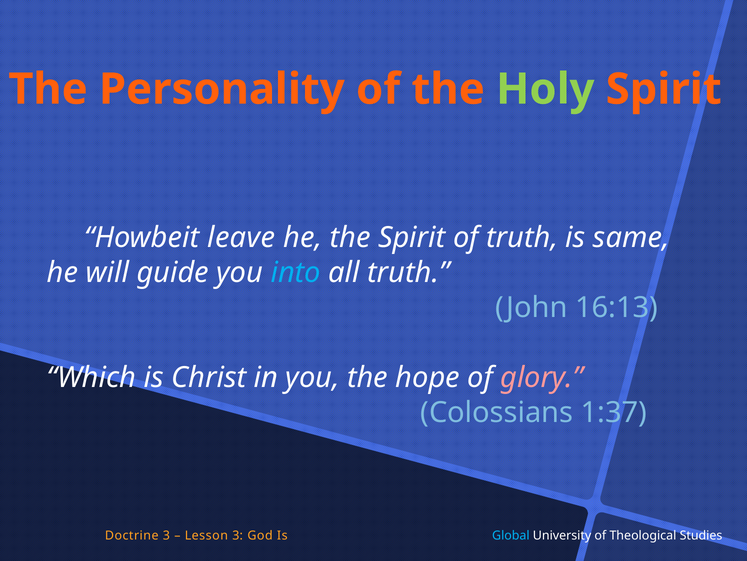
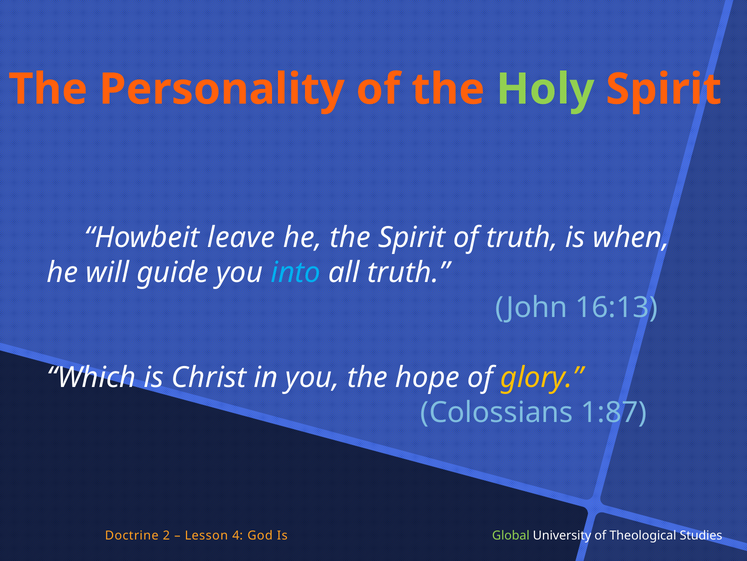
same: same -> when (631, 237)
glory colour: pink -> yellow (542, 377)
1:37: 1:37 -> 1:87 (614, 412)
Doctrine 3: 3 -> 2 (166, 535)
Lesson 3: 3 -> 4 (238, 535)
Global colour: light blue -> light green (511, 535)
